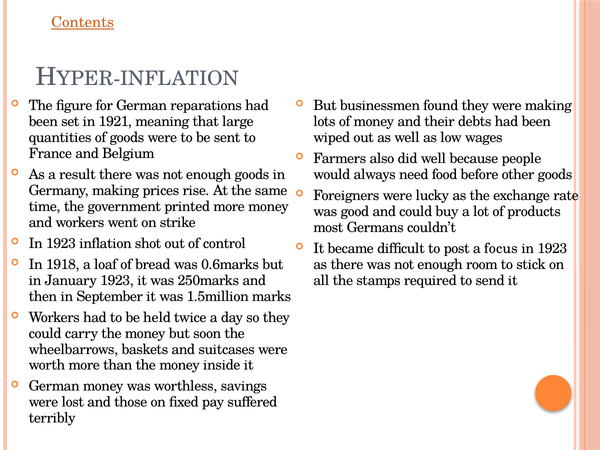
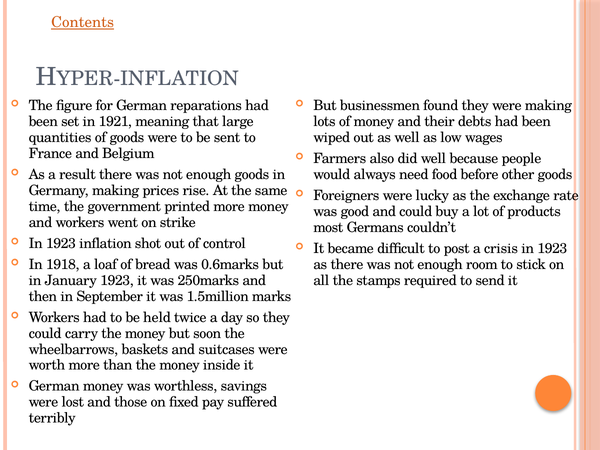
focus: focus -> crisis (501, 248)
